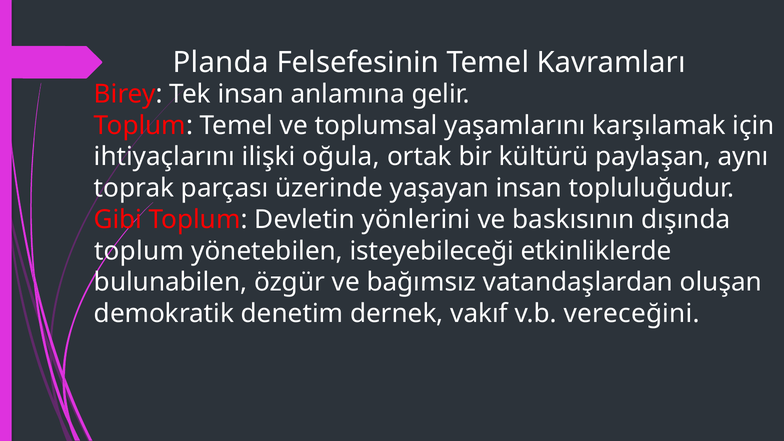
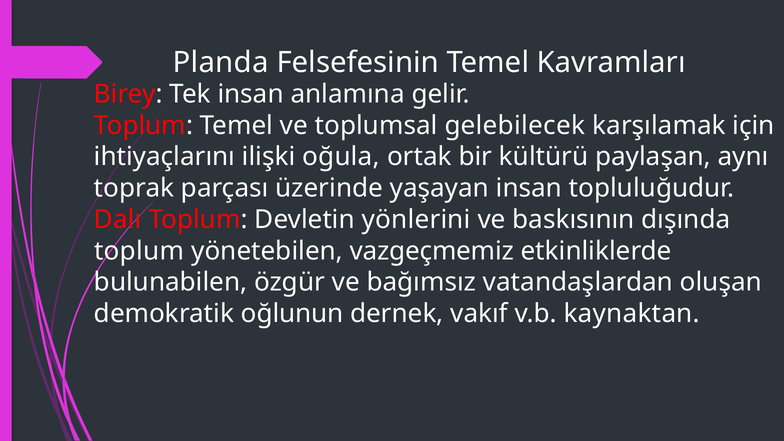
yaşamlarını: yaşamlarını -> gelebilecek (515, 126)
Gibi: Gibi -> Dalı (118, 220)
isteyebileceği: isteyebileceği -> vazgeçmemiz (432, 251)
denetim: denetim -> oğlunun (292, 314)
vereceğini: vereceğini -> kaynaktan (632, 314)
